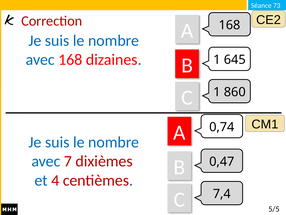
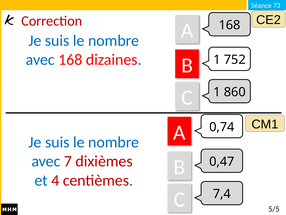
645: 645 -> 752 (235, 60)
